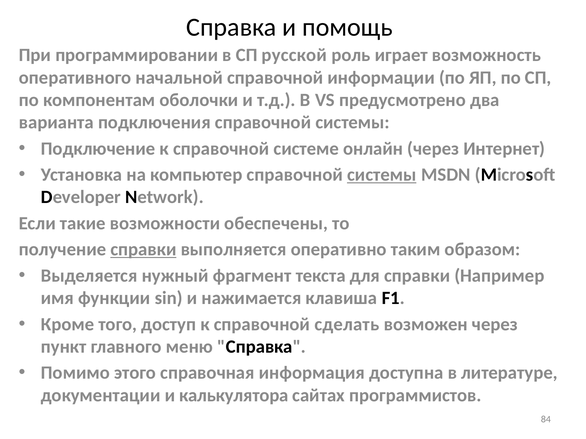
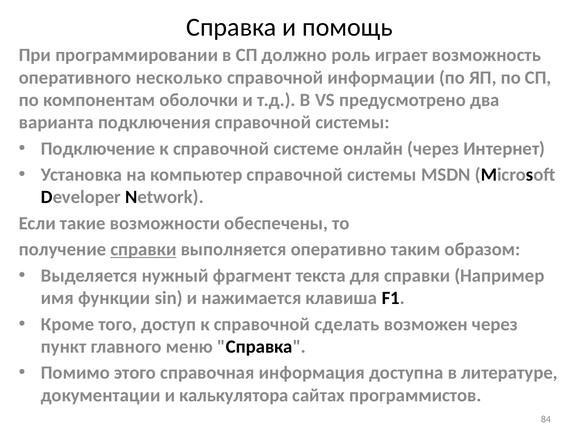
русской: русской -> должно (294, 55)
начальной: начальной -> несколько (179, 78)
системы underline: present -> none (382, 175)
